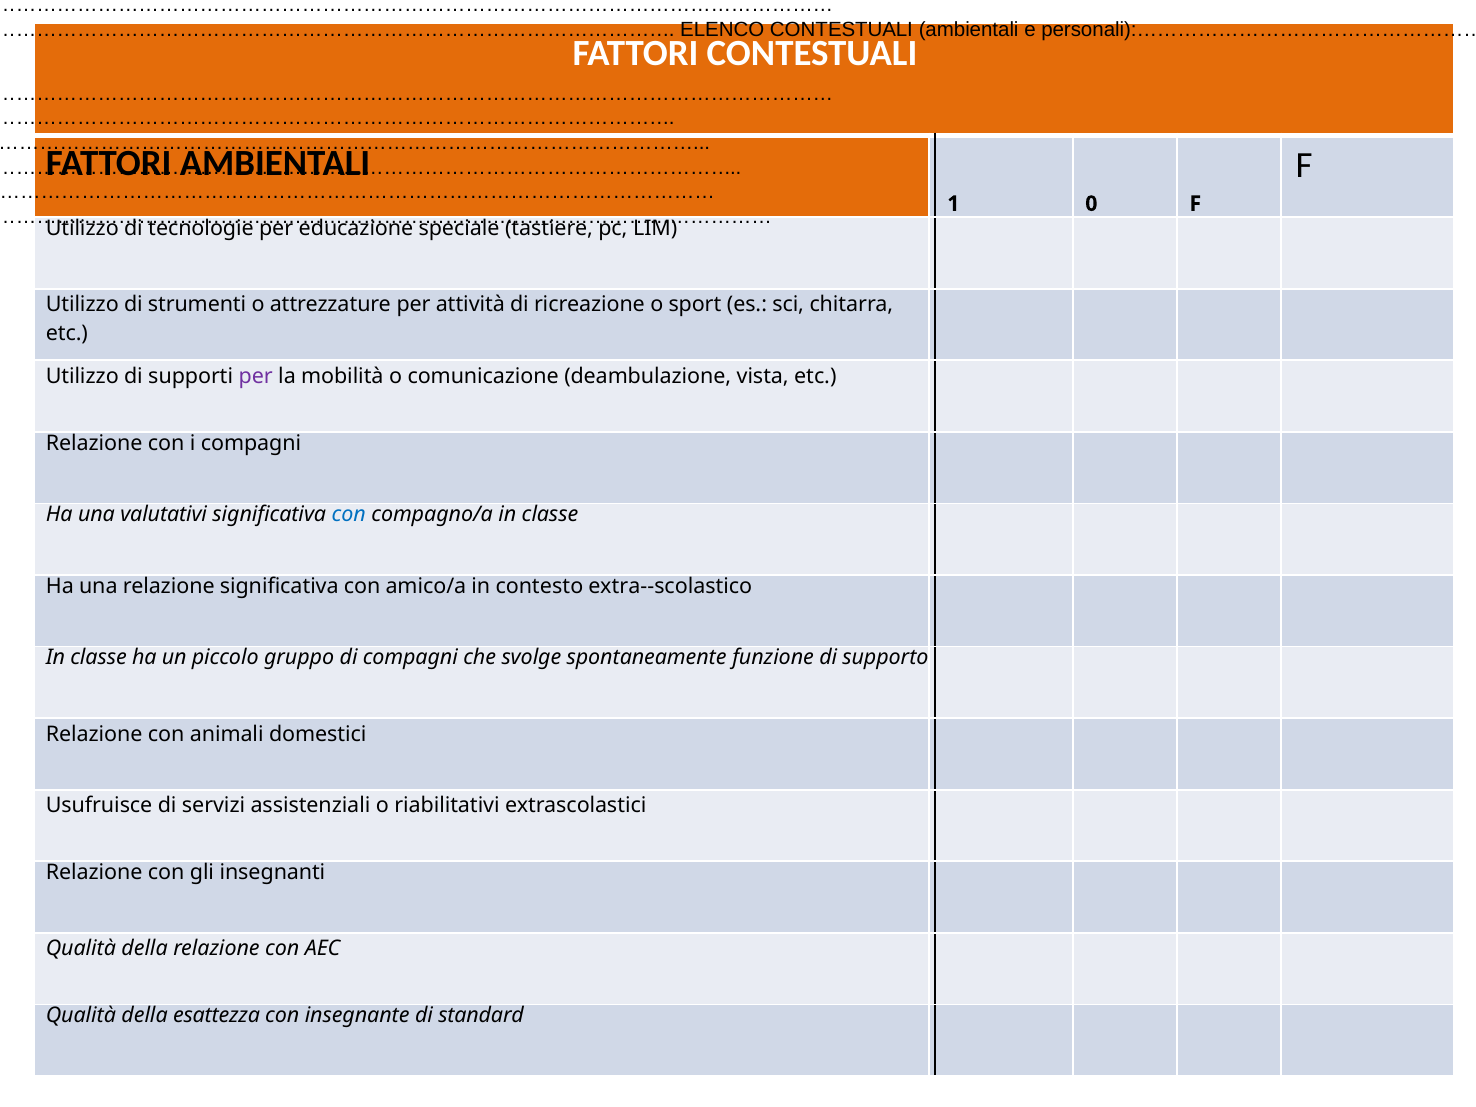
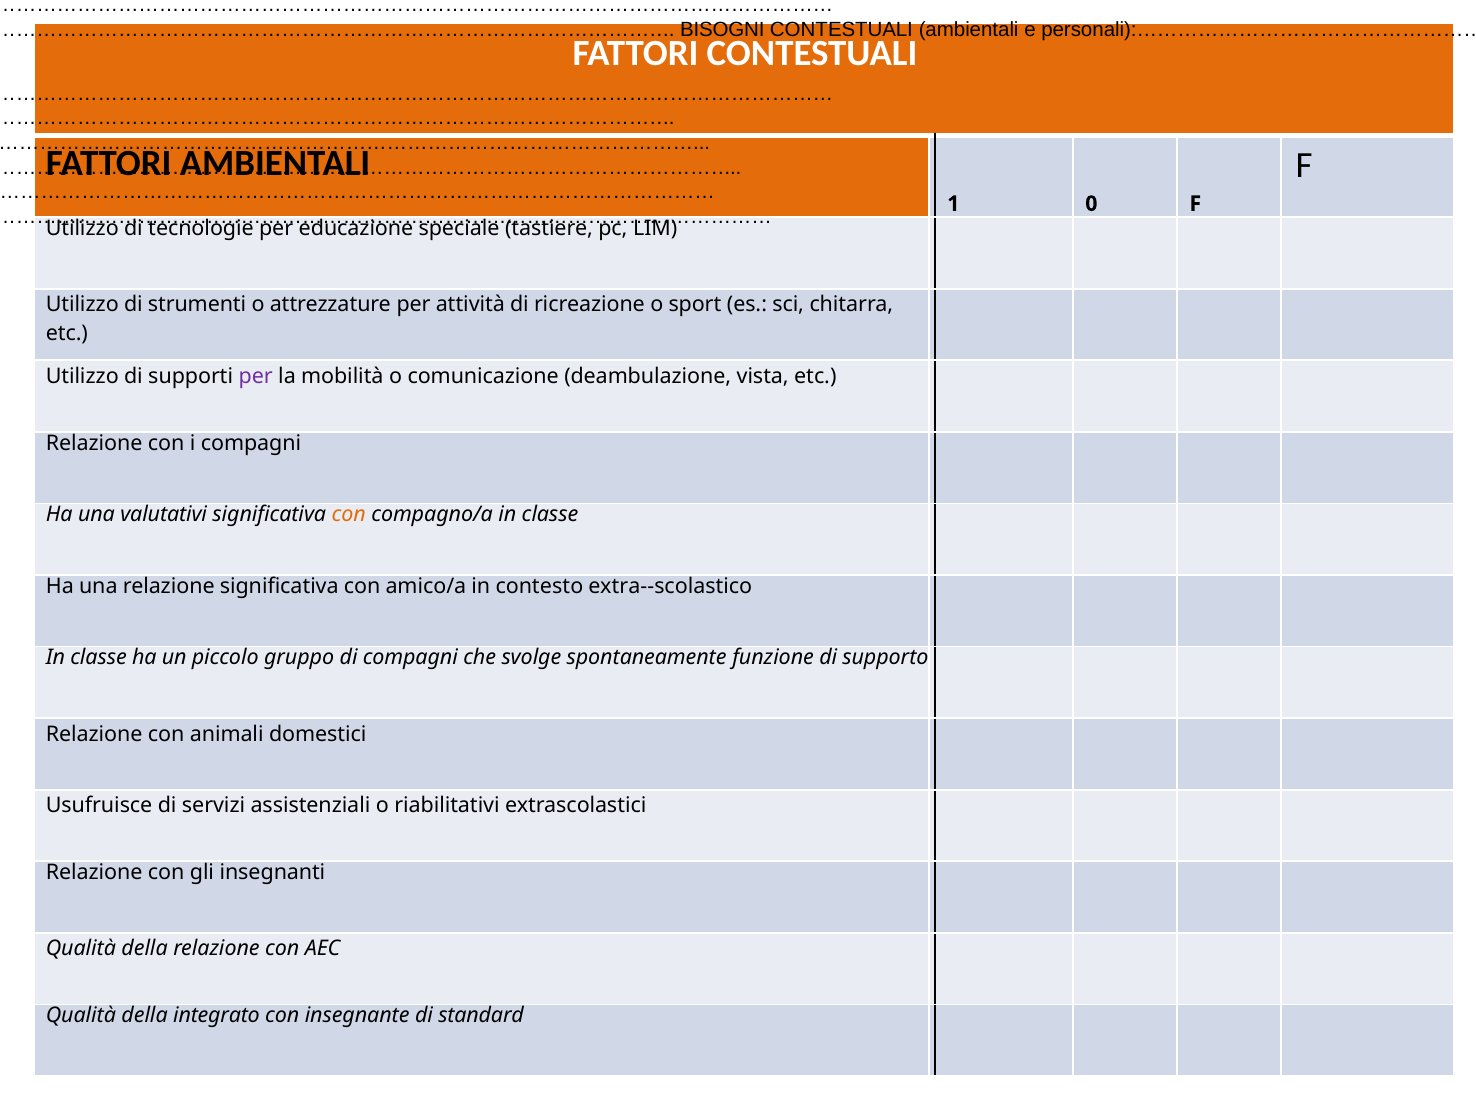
ELENCO: ELENCO -> BISOGNI (722, 29)
con colour: blue -> orange (349, 515)
esattezza: esattezza -> integrato (217, 1016)
